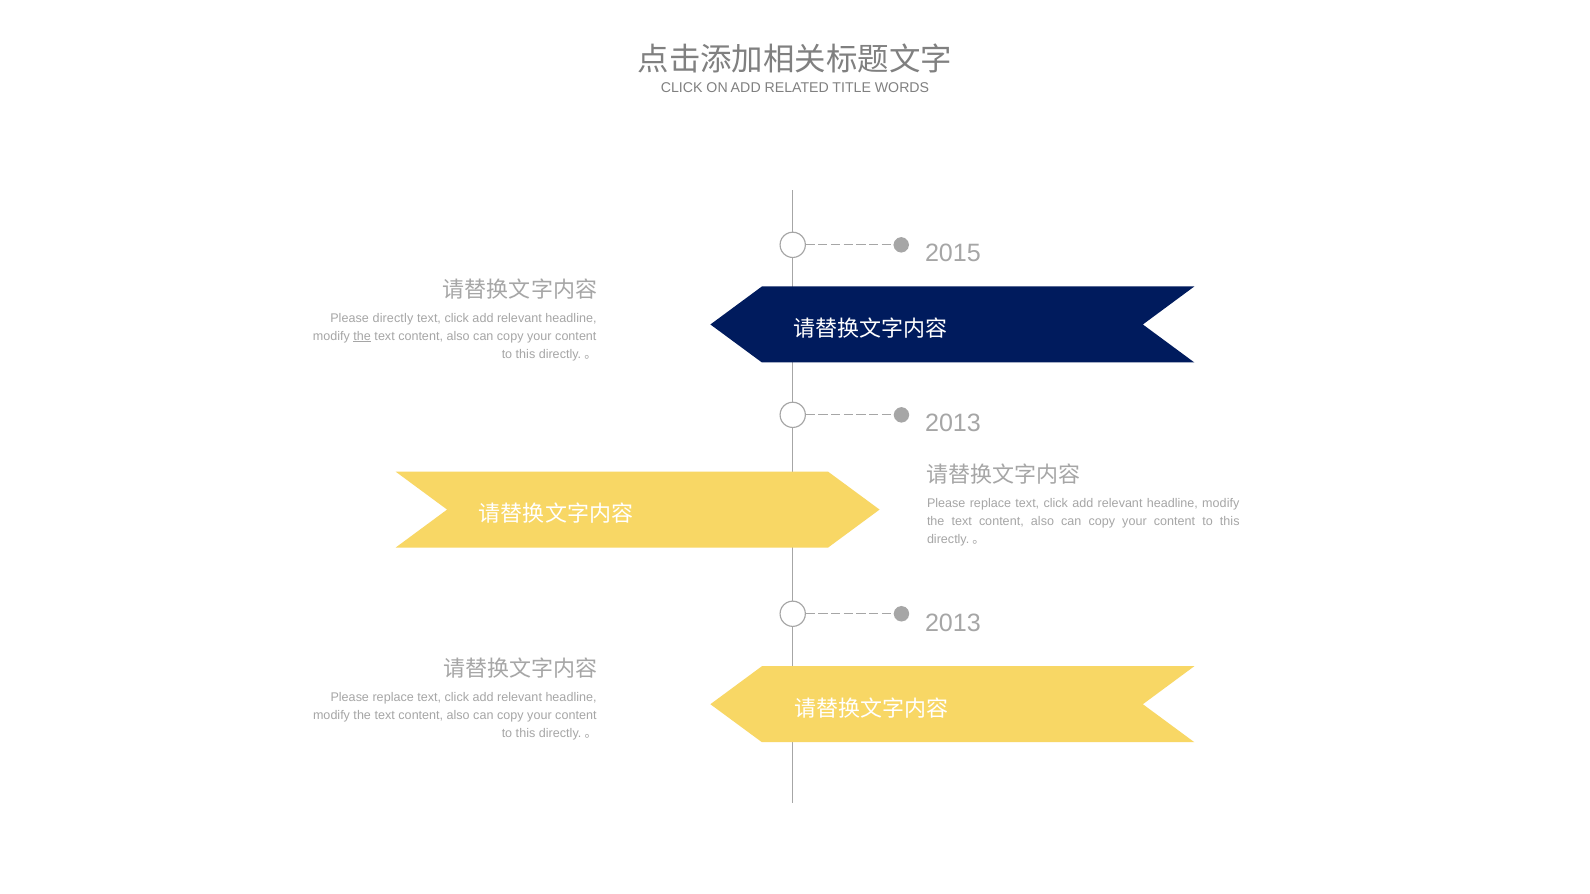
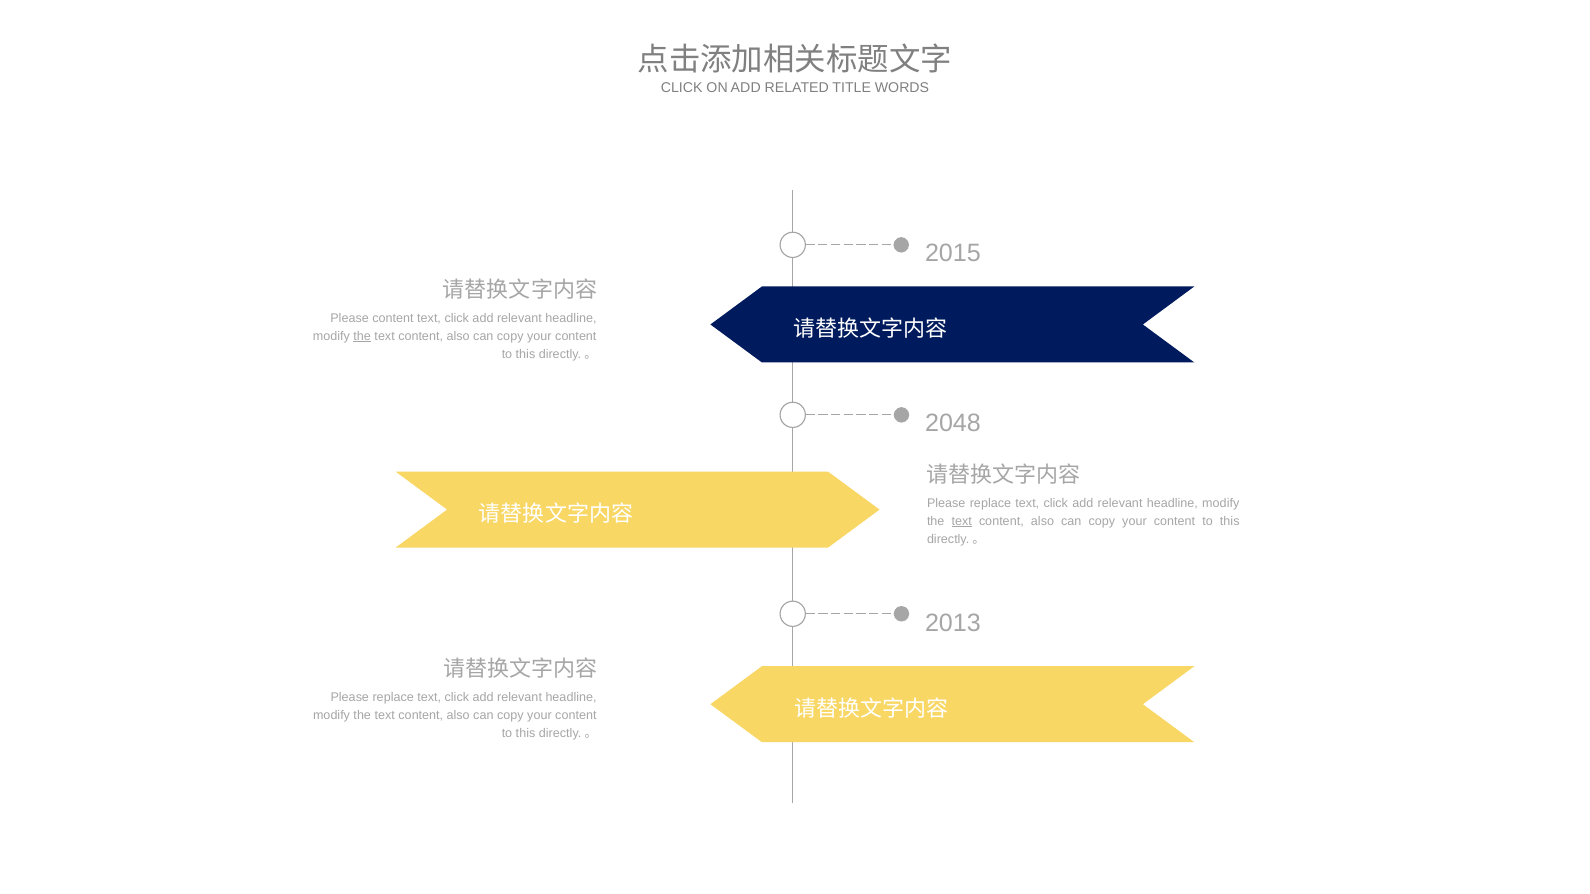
Please directly: directly -> content (393, 318)
2013: 2013 -> 2048 (953, 423)
text underline: none -> present (962, 521)
